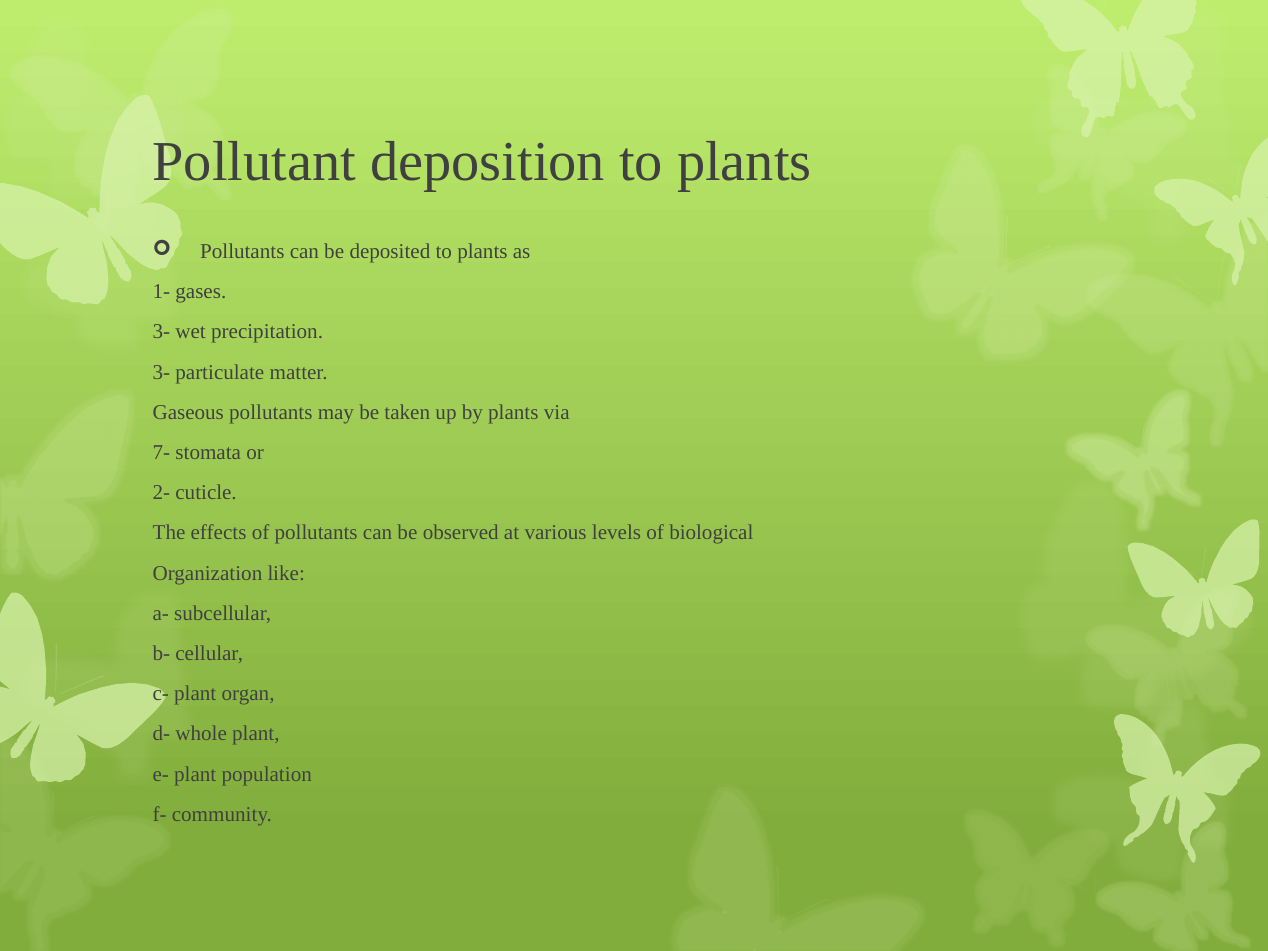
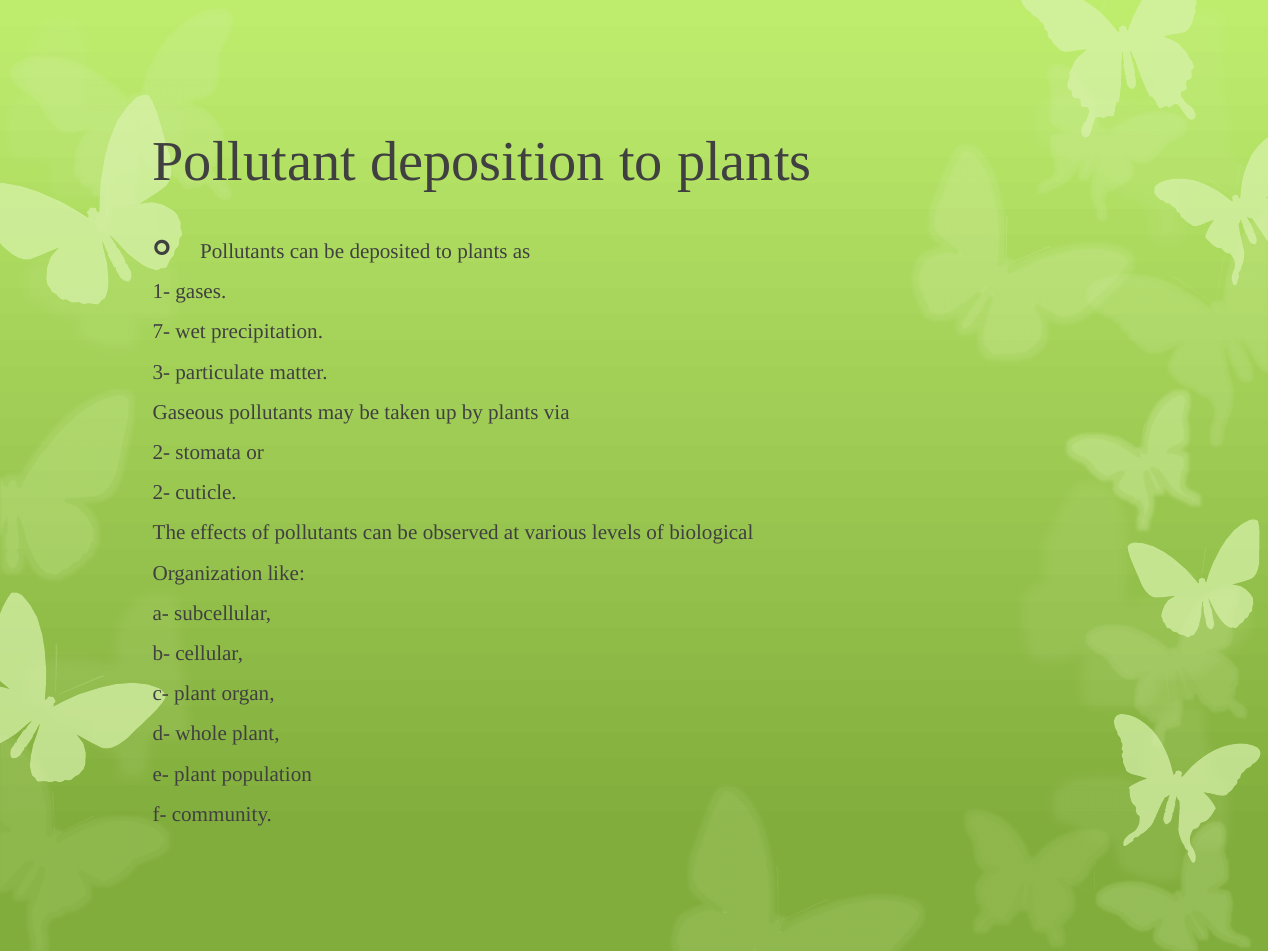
3-: 3- -> 7- (161, 332)
7-: 7- -> 2- (161, 453)
